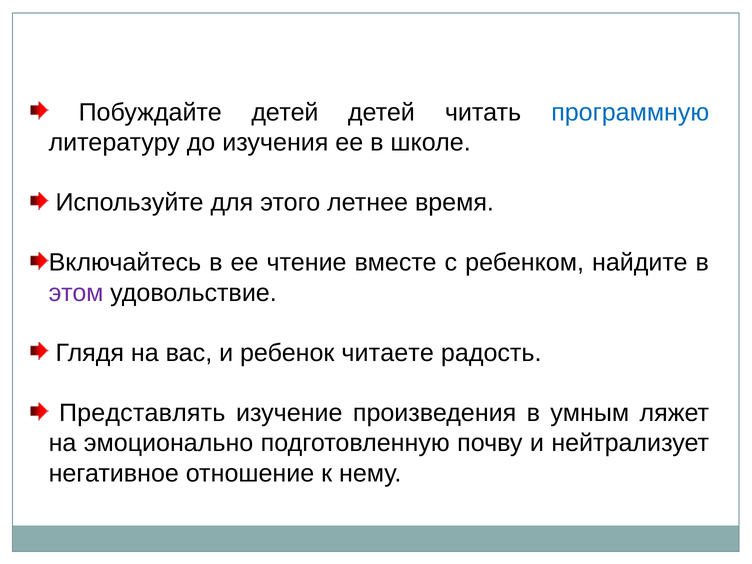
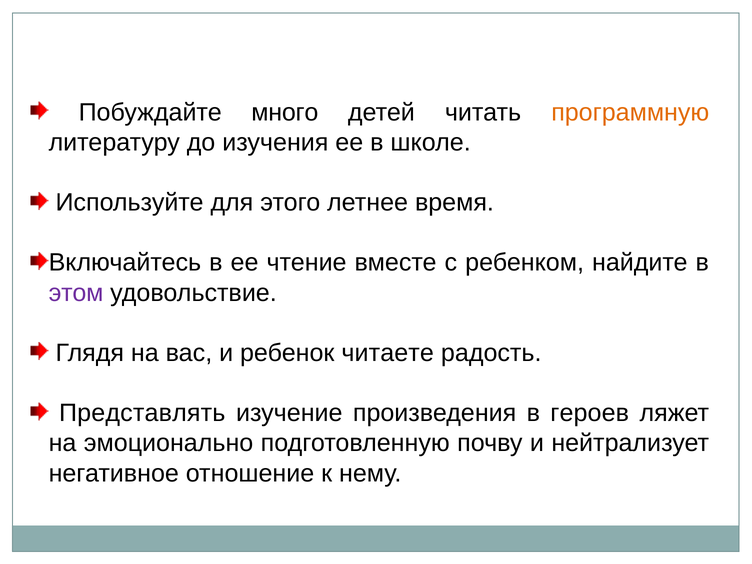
Побуждайте детей: детей -> много (285, 112)
программную colour: blue -> orange (630, 112)
умным: умным -> героев (590, 413)
